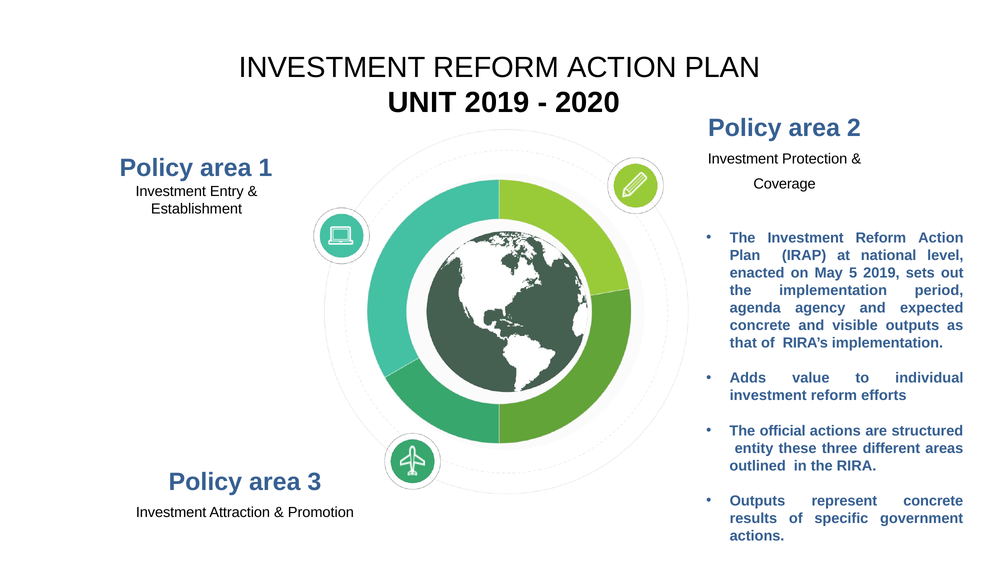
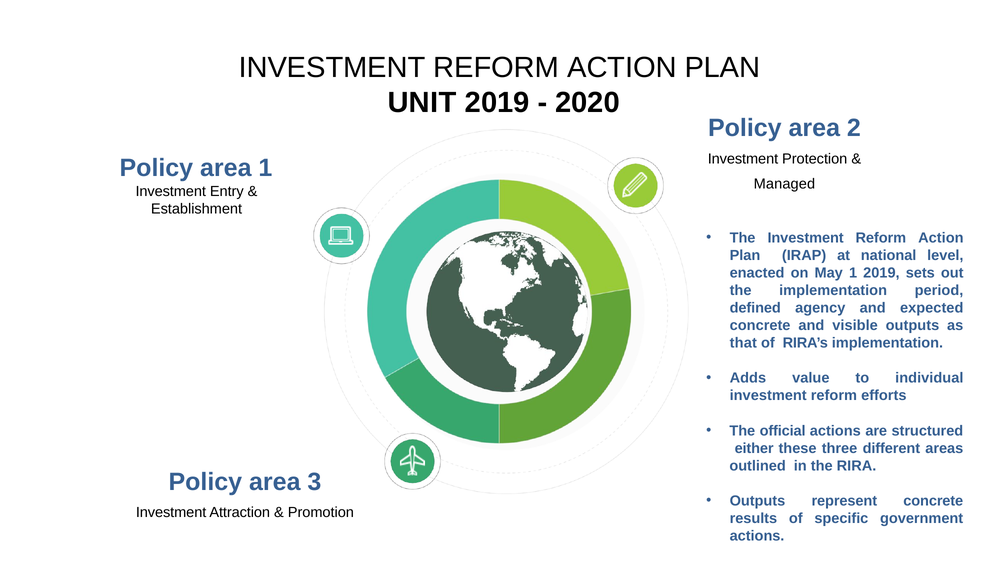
Coverage: Coverage -> Managed (784, 184)
May 5: 5 -> 1 (853, 273)
agenda: agenda -> defined (755, 308)
entity: entity -> either (754, 448)
